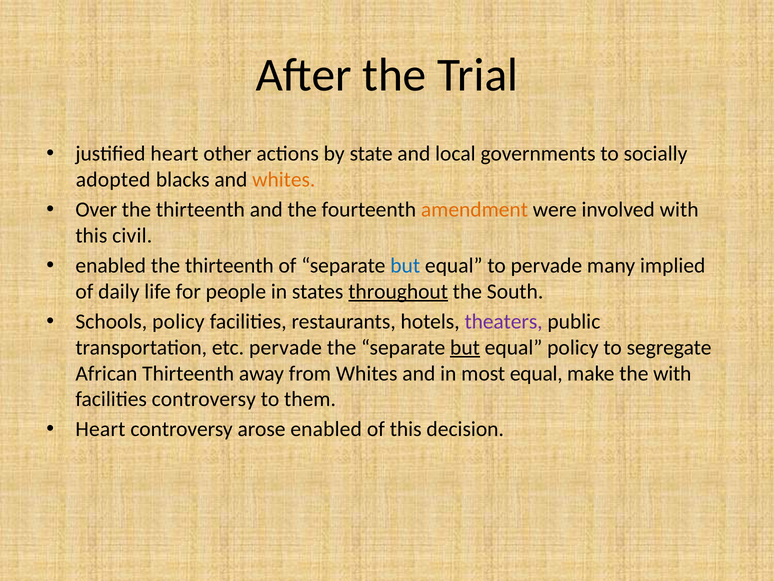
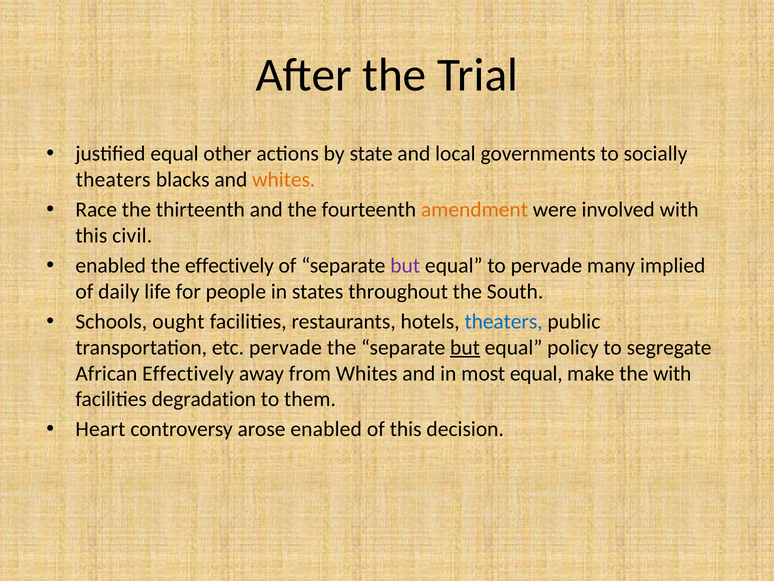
justified heart: heart -> equal (175, 154)
adopted: adopted -> theaters (113, 180)
Over: Over -> Race (96, 210)
enabled the thirteenth: thirteenth -> effectively (229, 266)
but colour: blue -> purple (405, 266)
throughout underline: present -> none (398, 291)
Schools policy: policy -> ought (178, 321)
theaters colour: purple -> blue (504, 321)
African Thirteenth: Thirteenth -> Effectively (188, 373)
facilities controversy: controversy -> degradation (204, 399)
